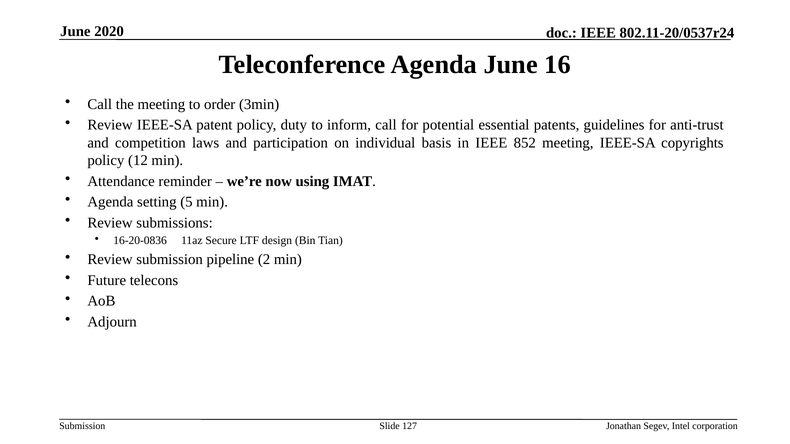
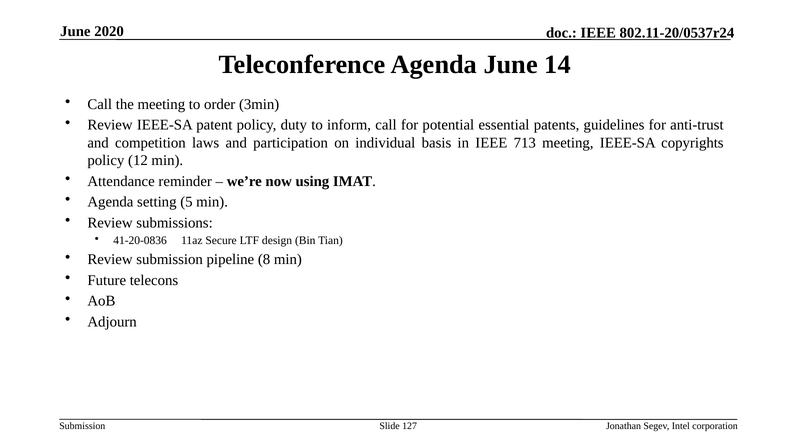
16: 16 -> 14 (558, 64)
852: 852 -> 713 (525, 143)
16-20-0836: 16-20-0836 -> 41-20-0836 (140, 241)
2: 2 -> 8 (264, 260)
